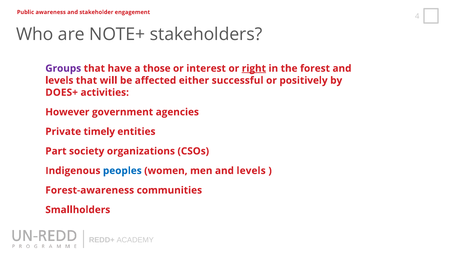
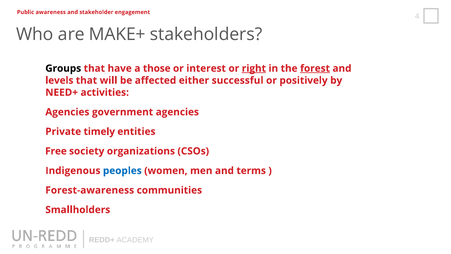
NOTE+: NOTE+ -> MAKE+ (117, 34)
Groups colour: purple -> black (63, 68)
forest underline: none -> present (315, 68)
DOES+: DOES+ -> NEED+ (62, 92)
However: However -> Agencies (67, 112)
Part: Part -> Free (56, 151)
men and levels: levels -> terms (251, 170)
